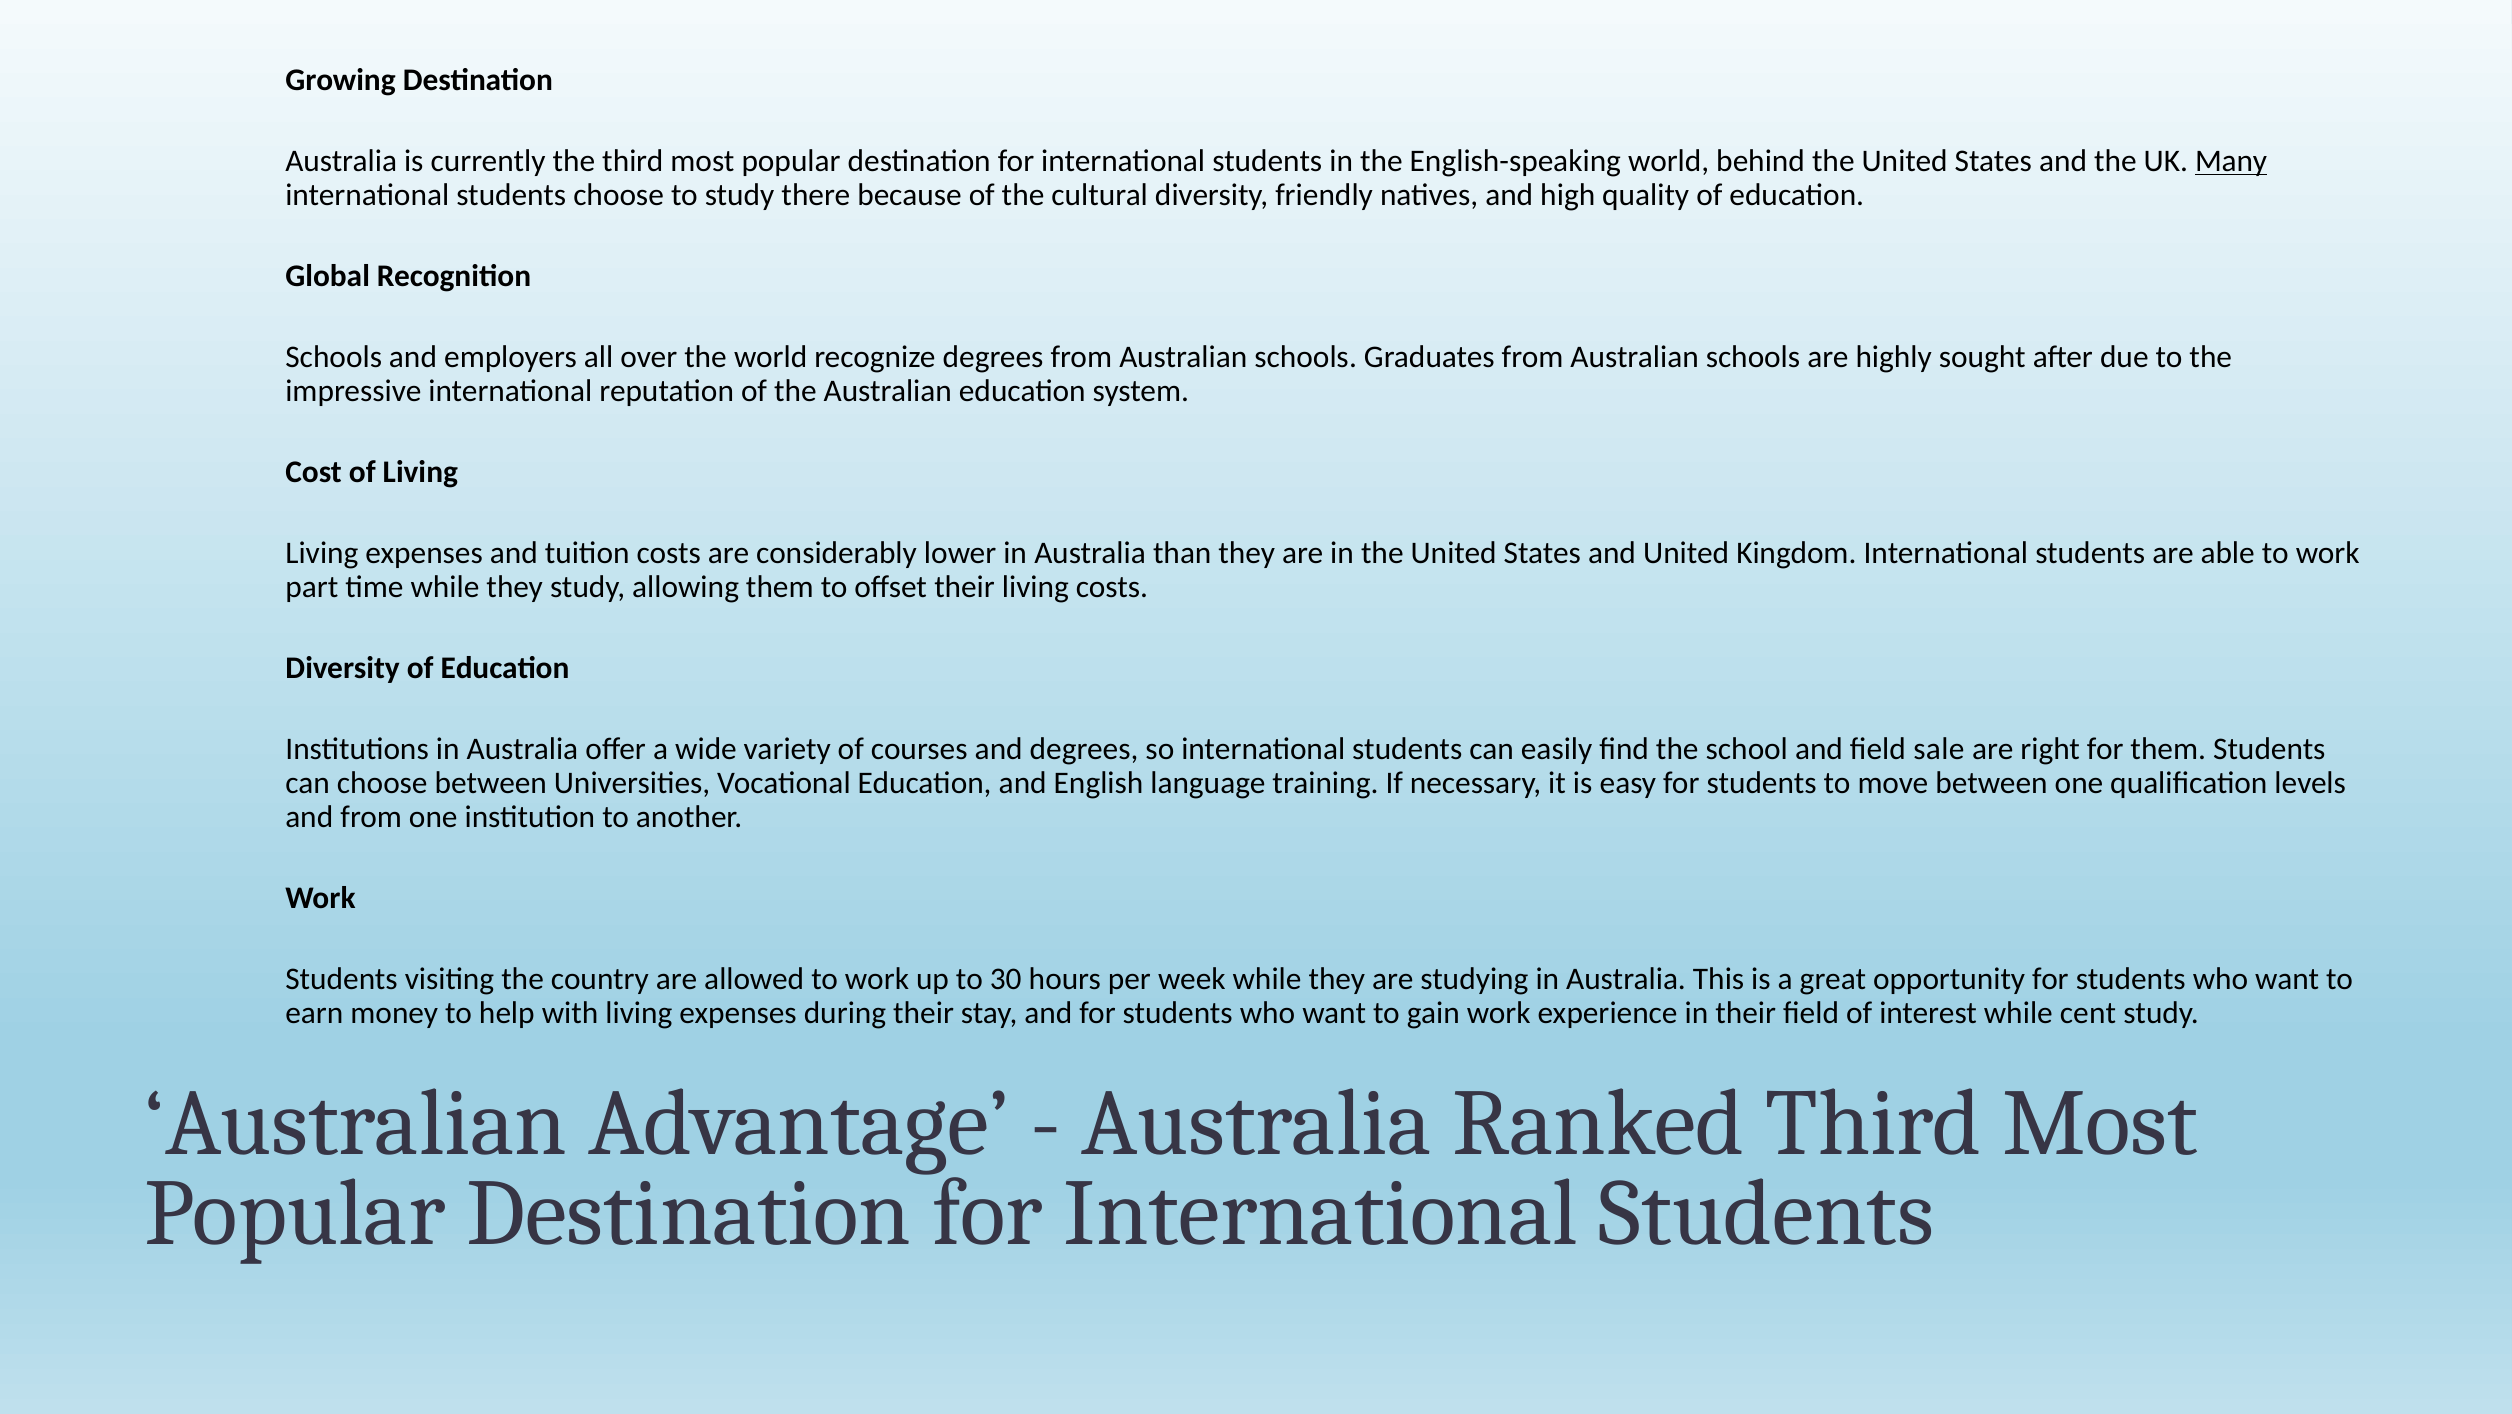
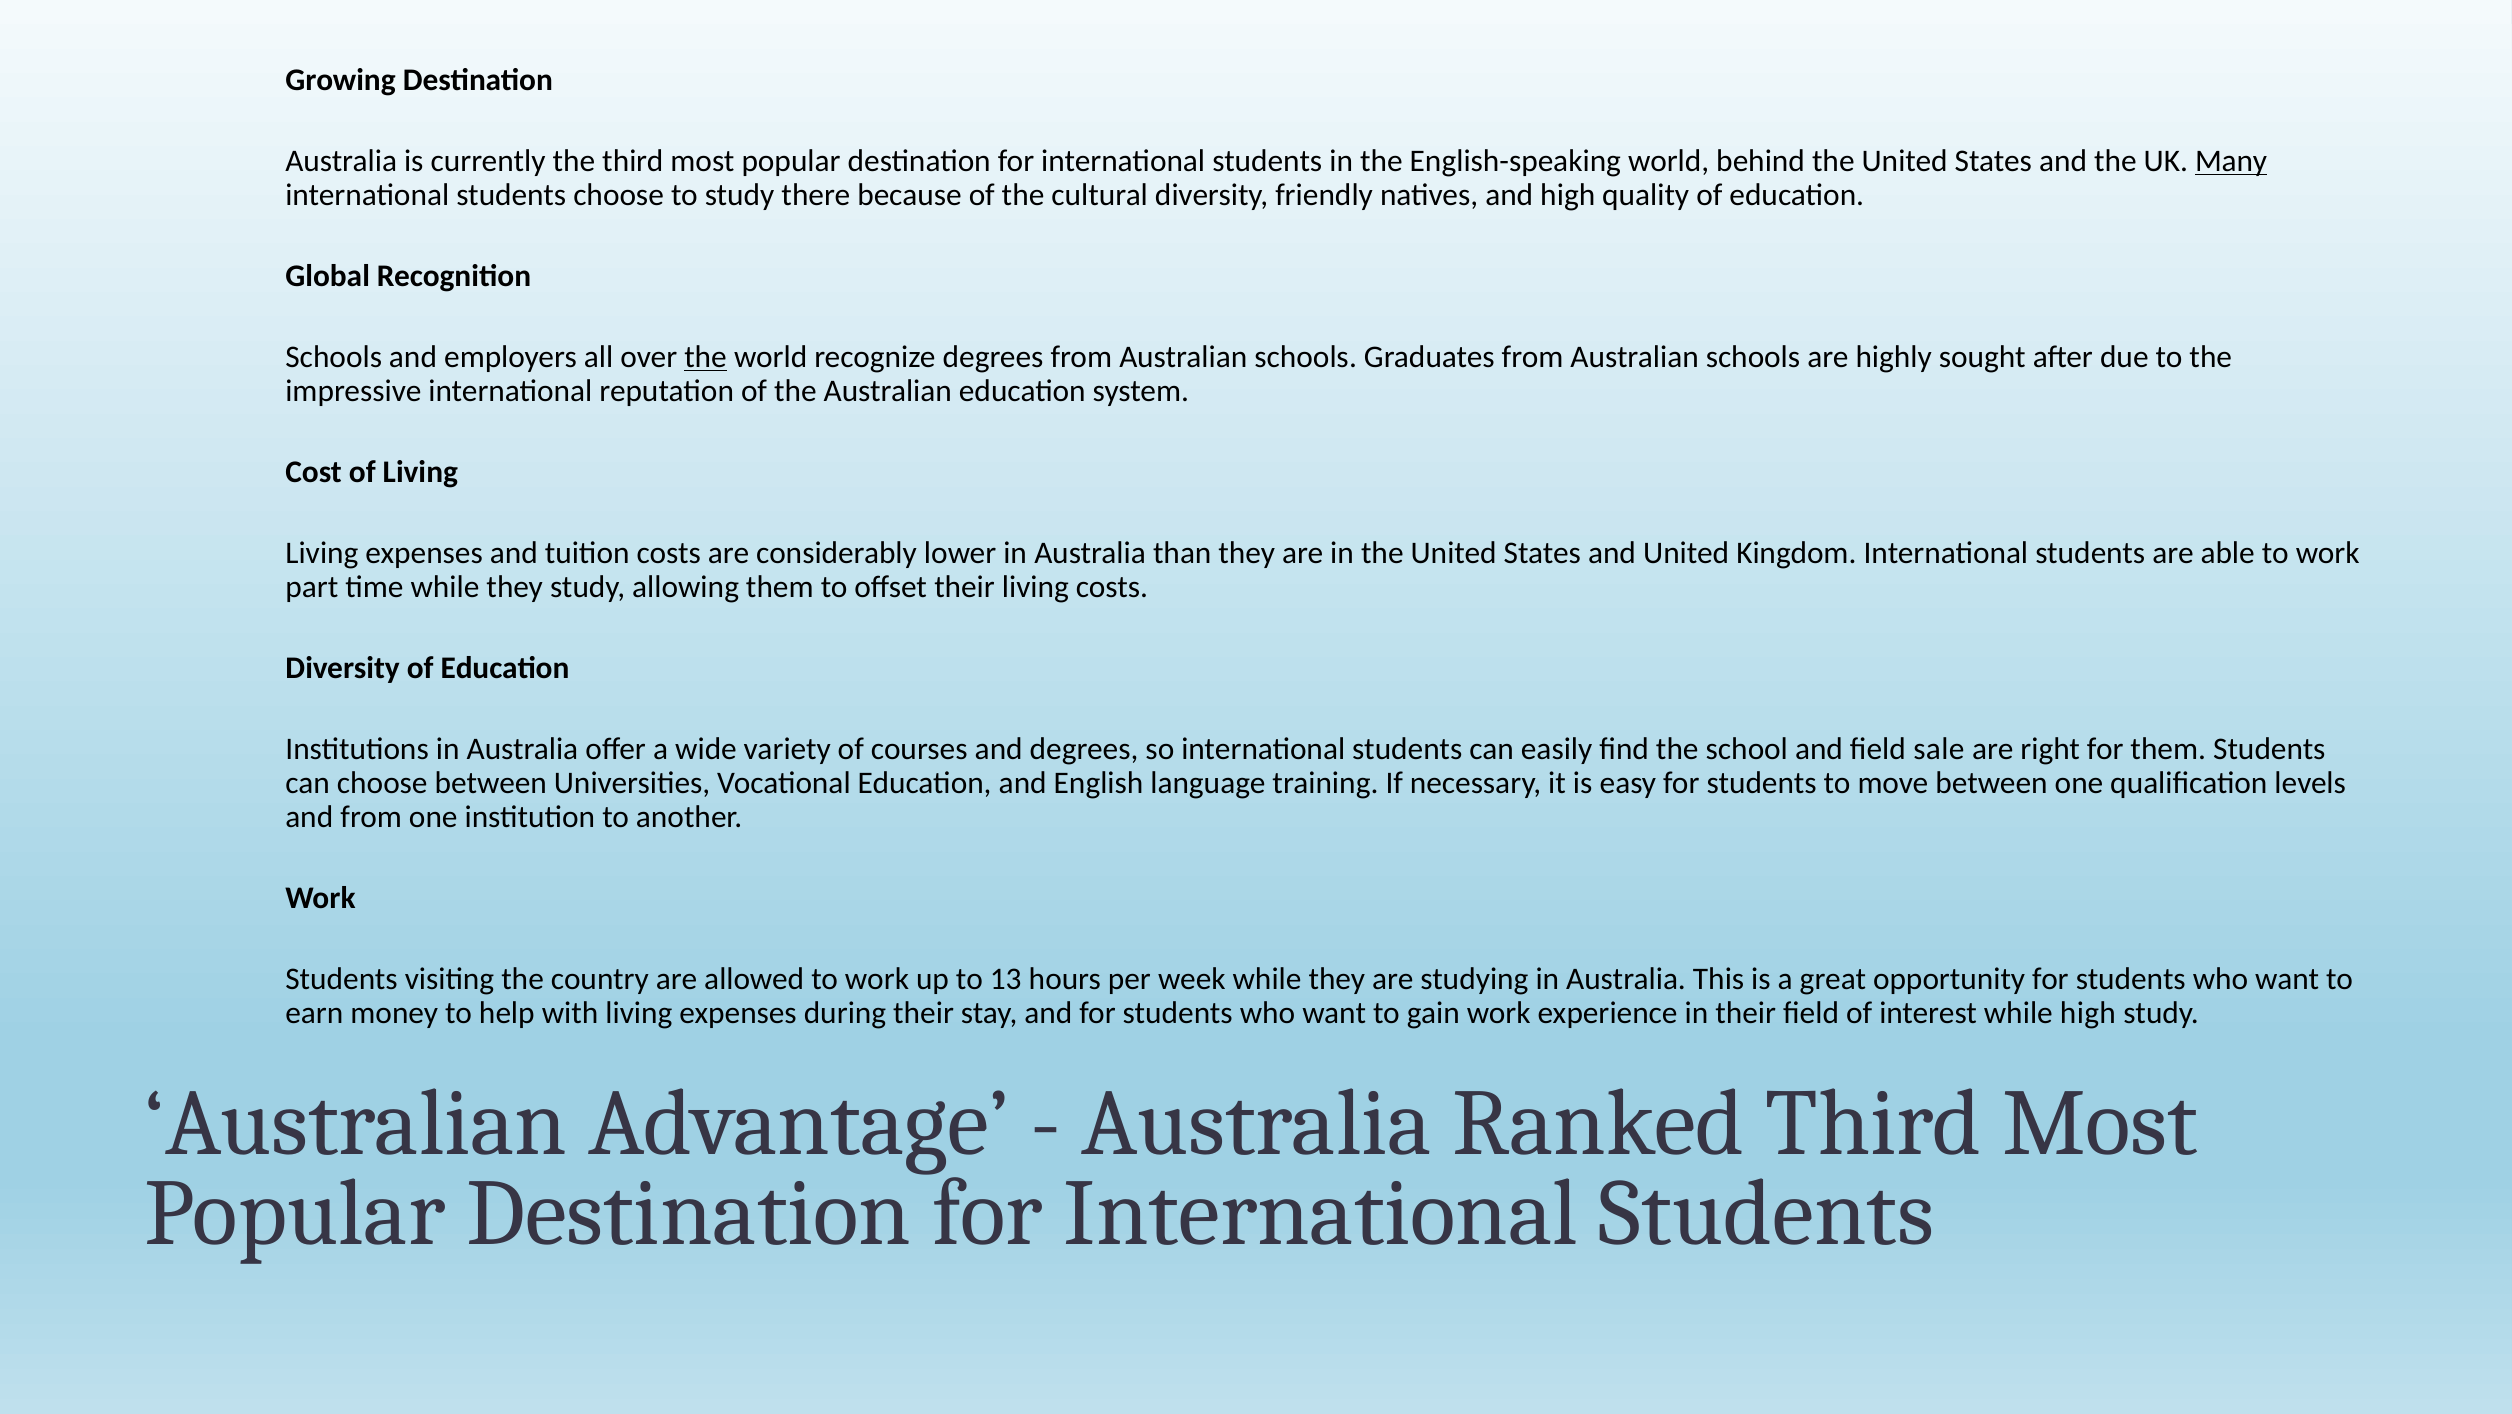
the underline: none -> present (706, 357)
30: 30 -> 13 (1006, 979)
while cent: cent -> high (2088, 1013)
